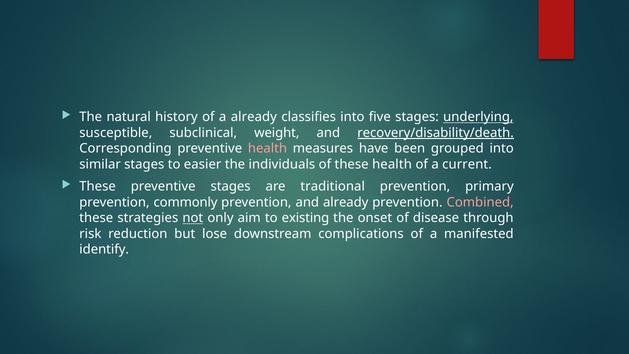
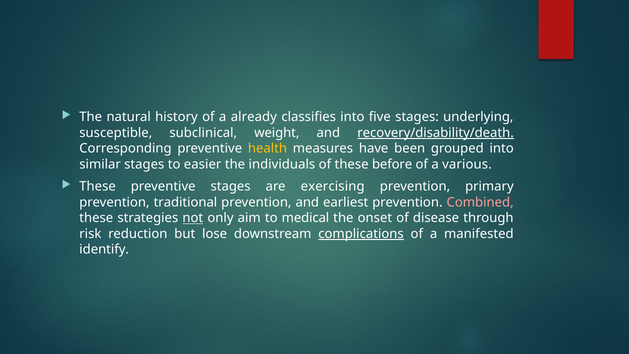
underlying underline: present -> none (478, 117)
health colour: pink -> yellow (267, 149)
these health: health -> before (392, 164)
current: current -> various (467, 164)
traditional: traditional -> exercising (333, 187)
commonly: commonly -> traditional (185, 202)
and already: already -> earliest (346, 202)
existing: existing -> medical (305, 218)
complications underline: none -> present (361, 234)
